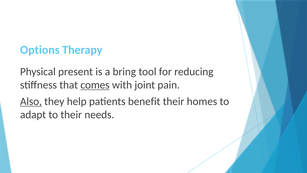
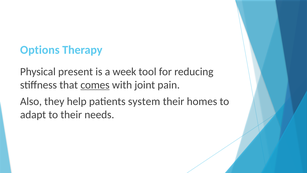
bring: bring -> week (124, 71)
Also underline: present -> none (31, 101)
benefit: benefit -> system (144, 101)
